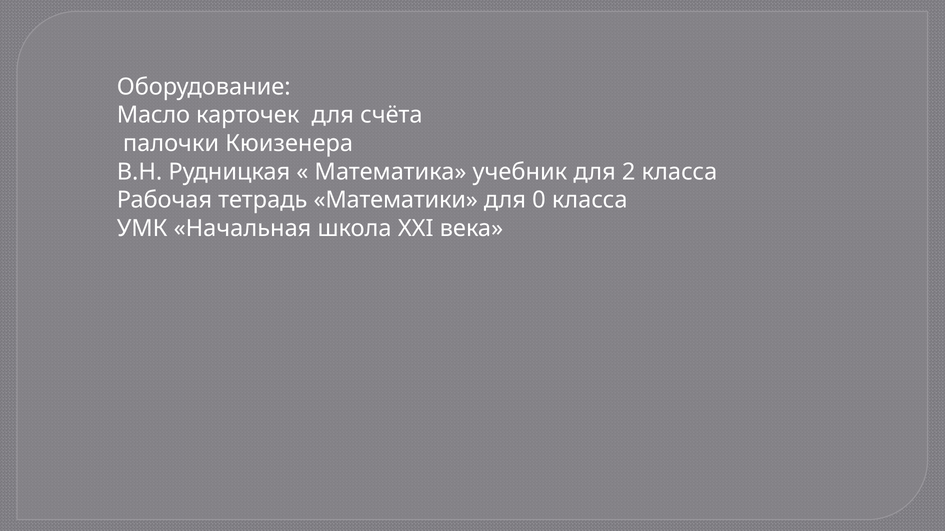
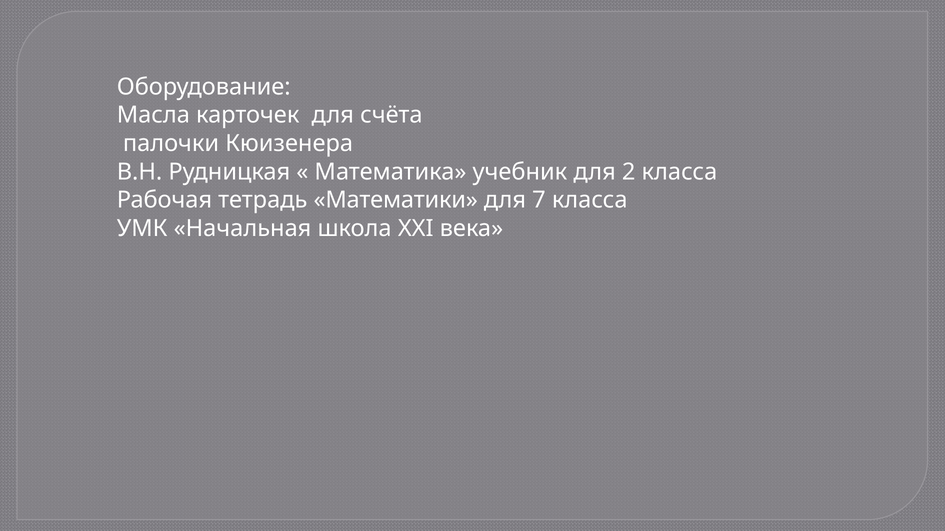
Масло: Масло -> Масла (153, 115)
0: 0 -> 7 (539, 200)
